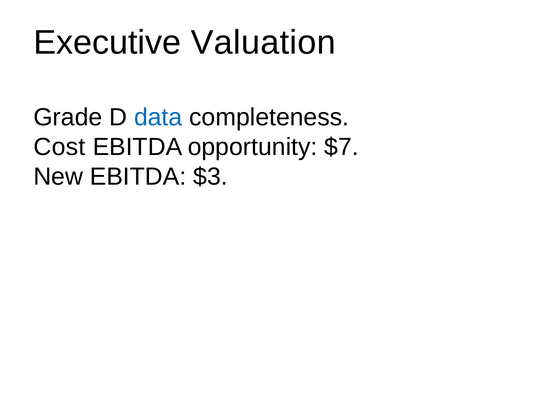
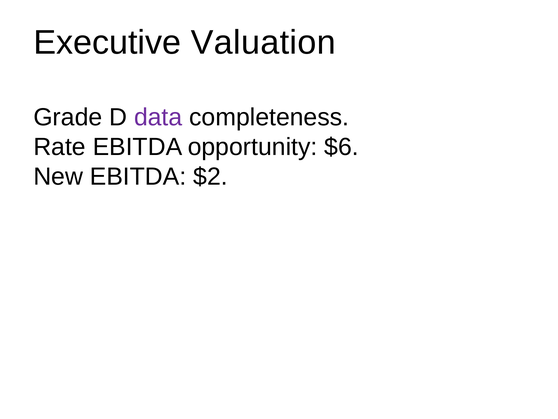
data colour: blue -> purple (158, 117)
Cost: Cost -> Rate (60, 147)
$7: $7 -> $6 (341, 147)
$3: $3 -> $2 (211, 177)
